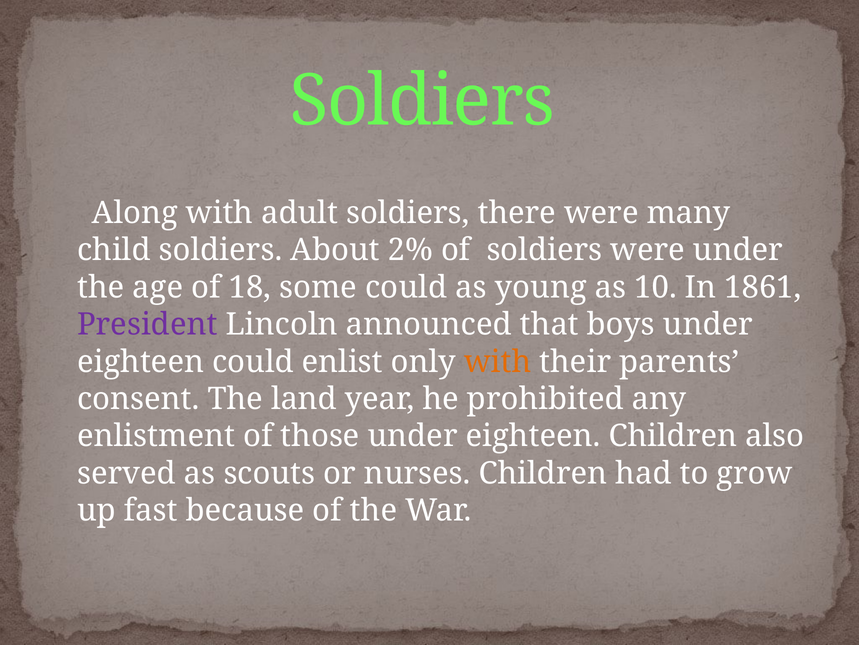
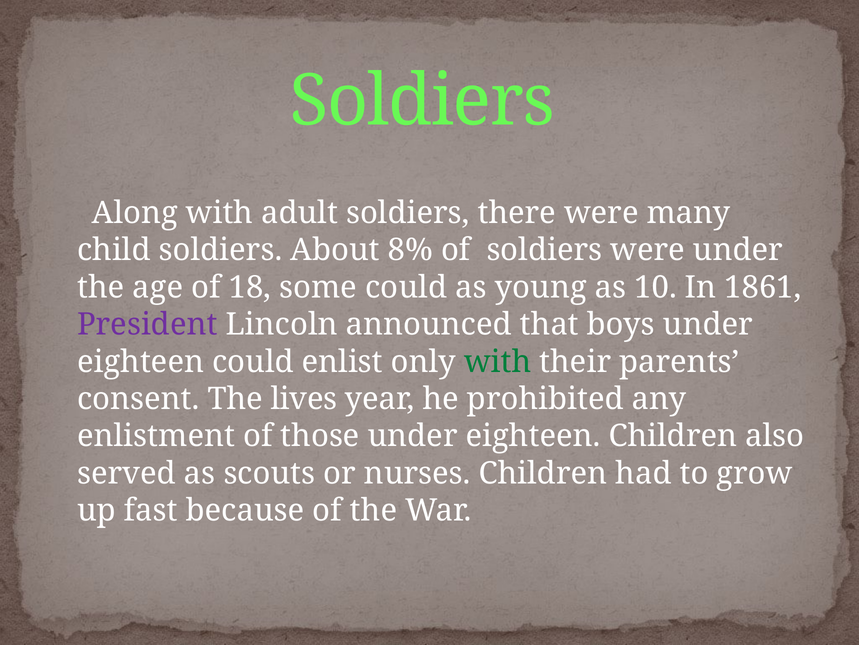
2%: 2% -> 8% (410, 250)
with colour: orange -> green (498, 361)
land: land -> lives (304, 399)
